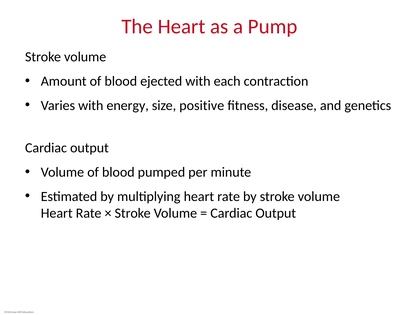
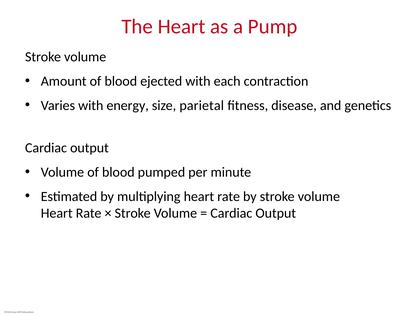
positive: positive -> parietal (202, 105)
